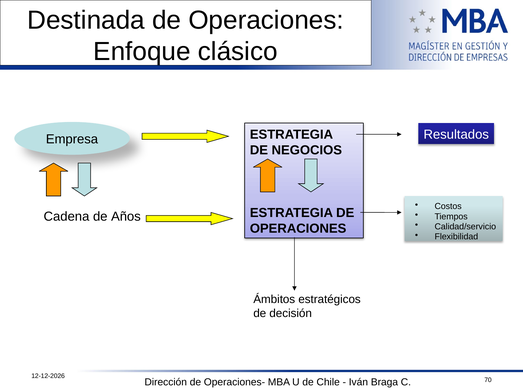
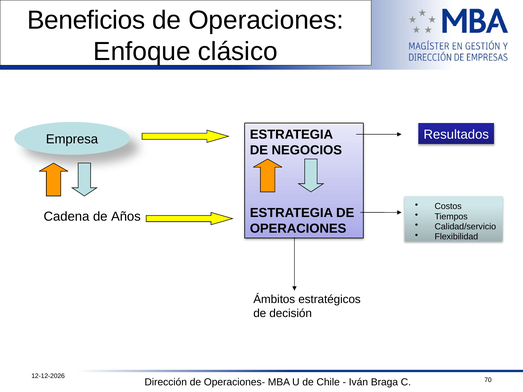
Destinada: Destinada -> Beneficios (86, 20)
